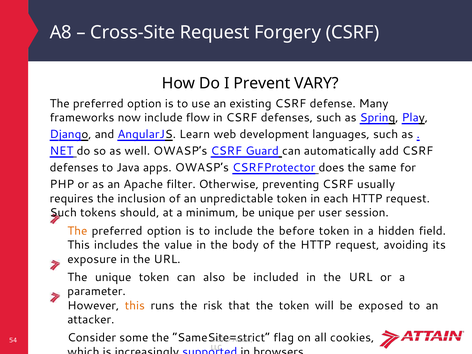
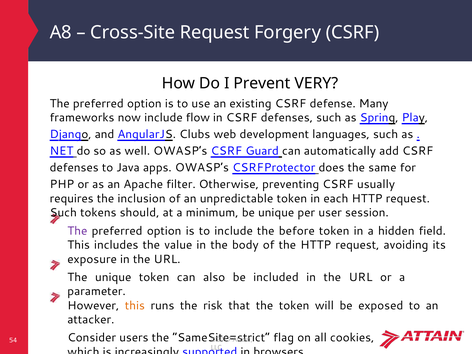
VARY: VARY -> VERY (316, 83)
Learn: Learn -> Clubs (195, 134)
The colour: orange -> purple (77, 231)
some: some -> users (134, 338)
